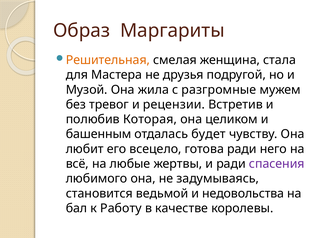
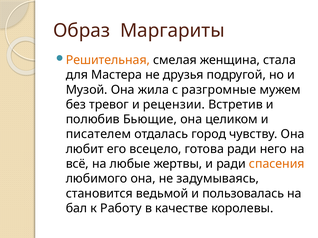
Которая: Которая -> Бьющие (150, 120)
башенным: башенным -> писателем (98, 134)
будет: будет -> город (209, 134)
спасения colour: purple -> orange (277, 164)
недовольства: недовольства -> пользовалась (243, 194)
